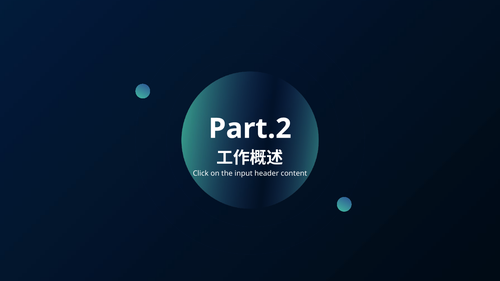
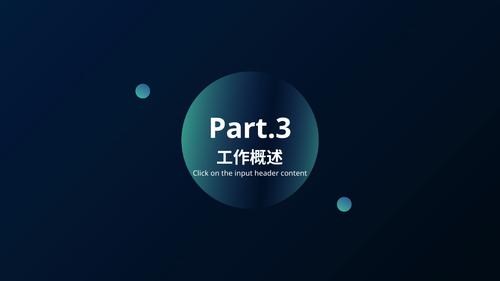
Part.2: Part.2 -> Part.3 (250, 129)
